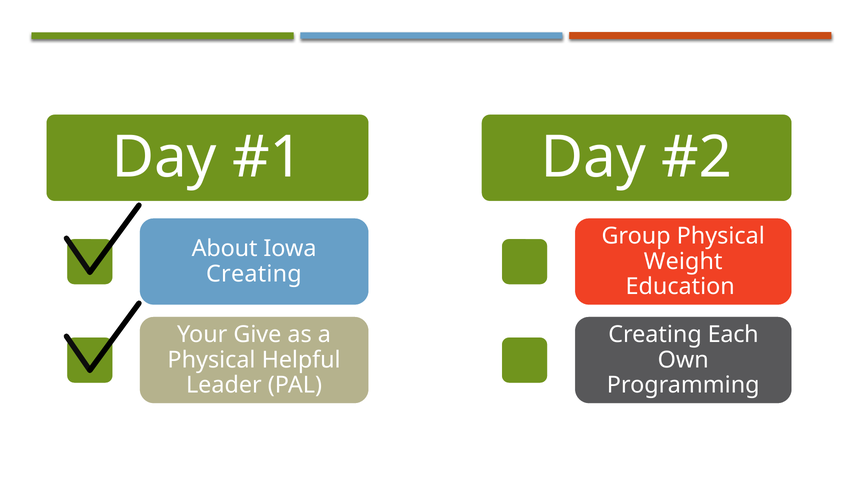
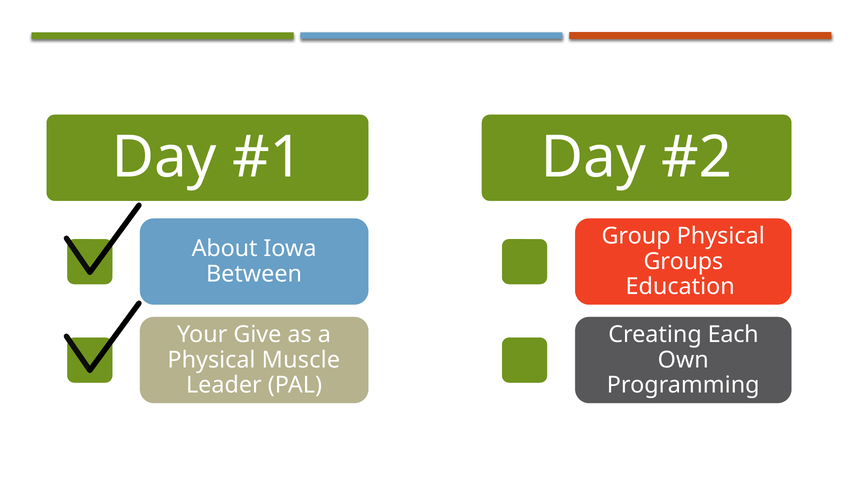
Weight: Weight -> Groups (683, 262)
Creating: Creating -> Between (254, 274)
Helpful: Helpful -> Muscle (301, 360)
